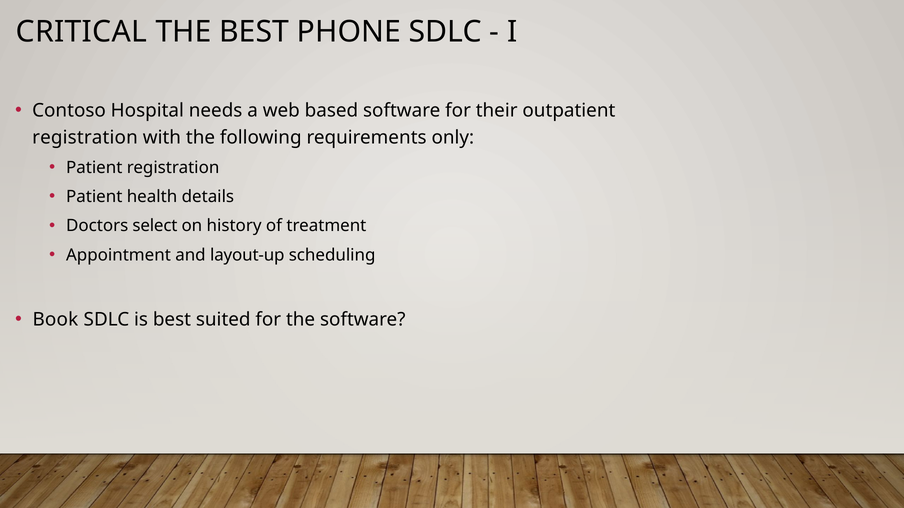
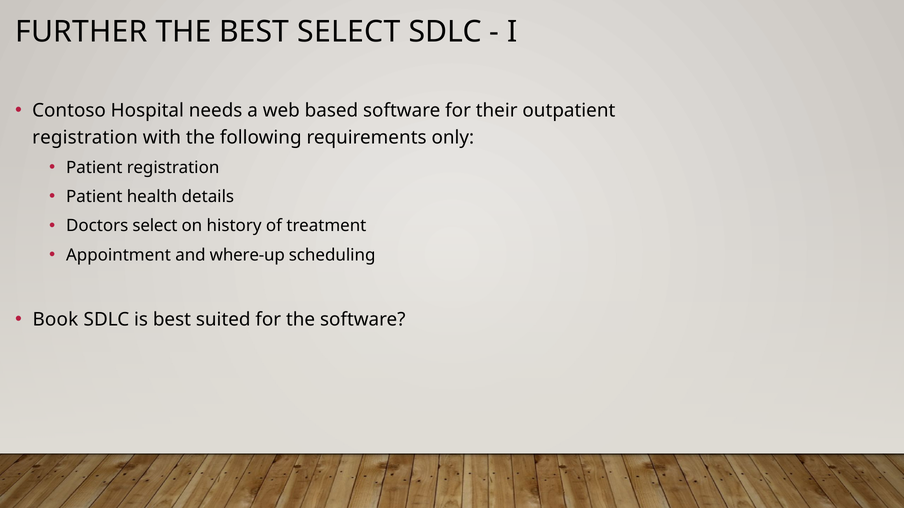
CRITICAL: CRITICAL -> FURTHER (81, 32)
BEST PHONE: PHONE -> SELECT (349, 32)
layout-up: layout-up -> where-up (247, 255)
